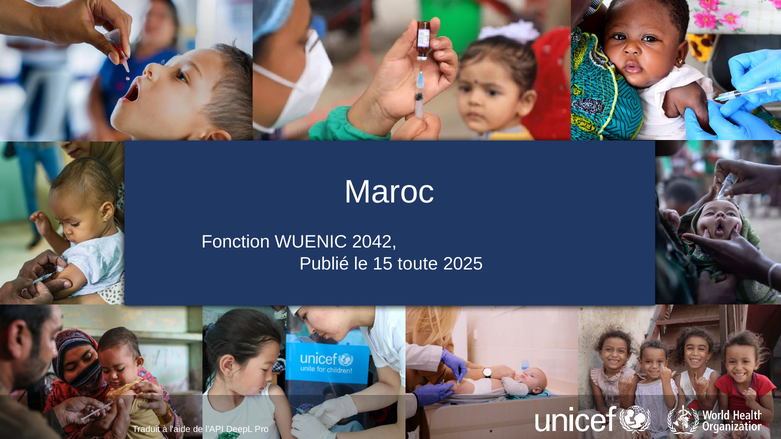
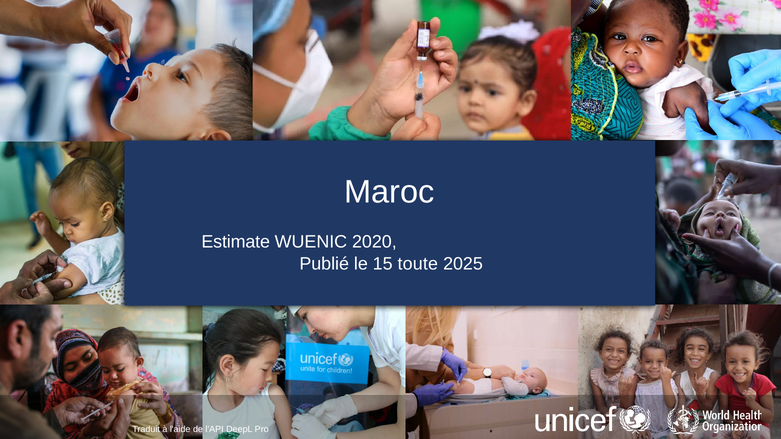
Fonction: Fonction -> Estimate (236, 242)
2042: 2042 -> 2020 (374, 242)
